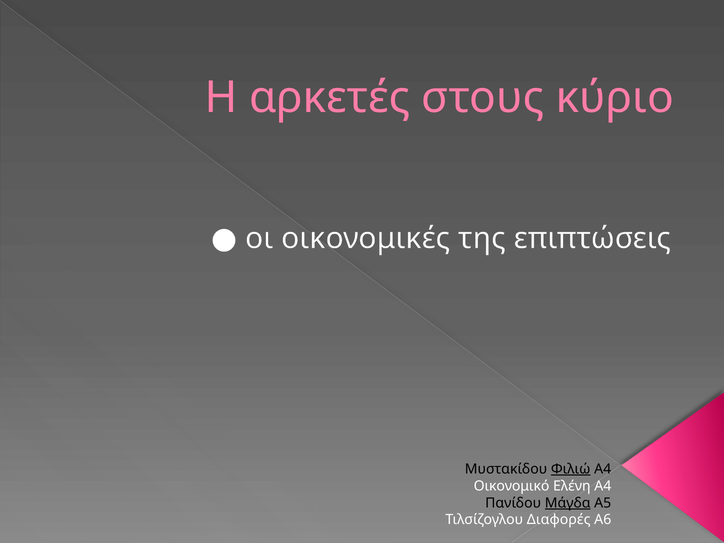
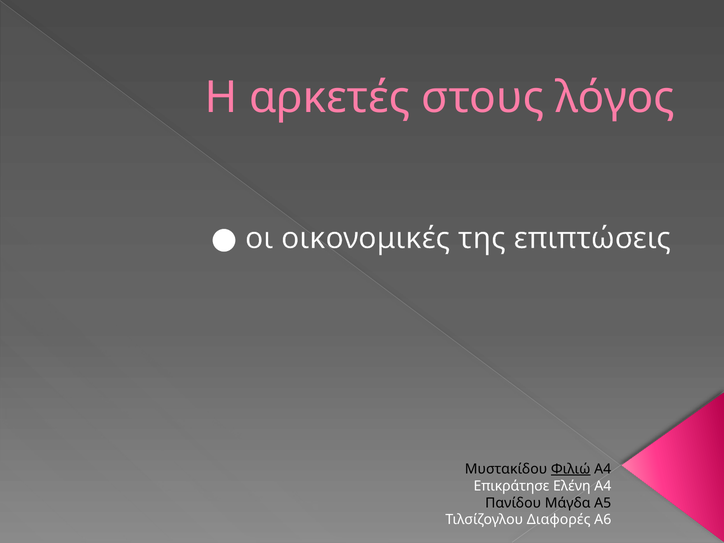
κύριο: κύριο -> λόγος (615, 98)
Οικονομικό: Οικονομικό -> Επικράτησε (512, 486)
Μάγδα underline: present -> none (568, 503)
